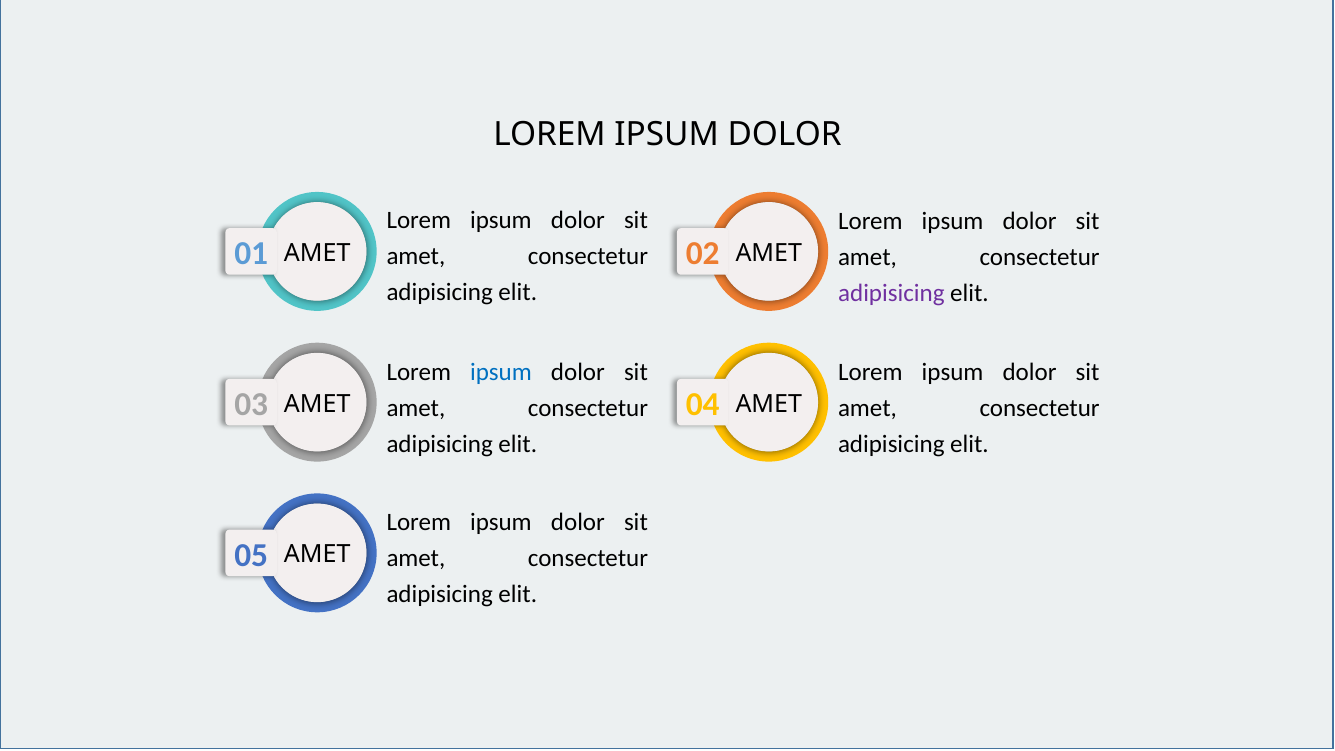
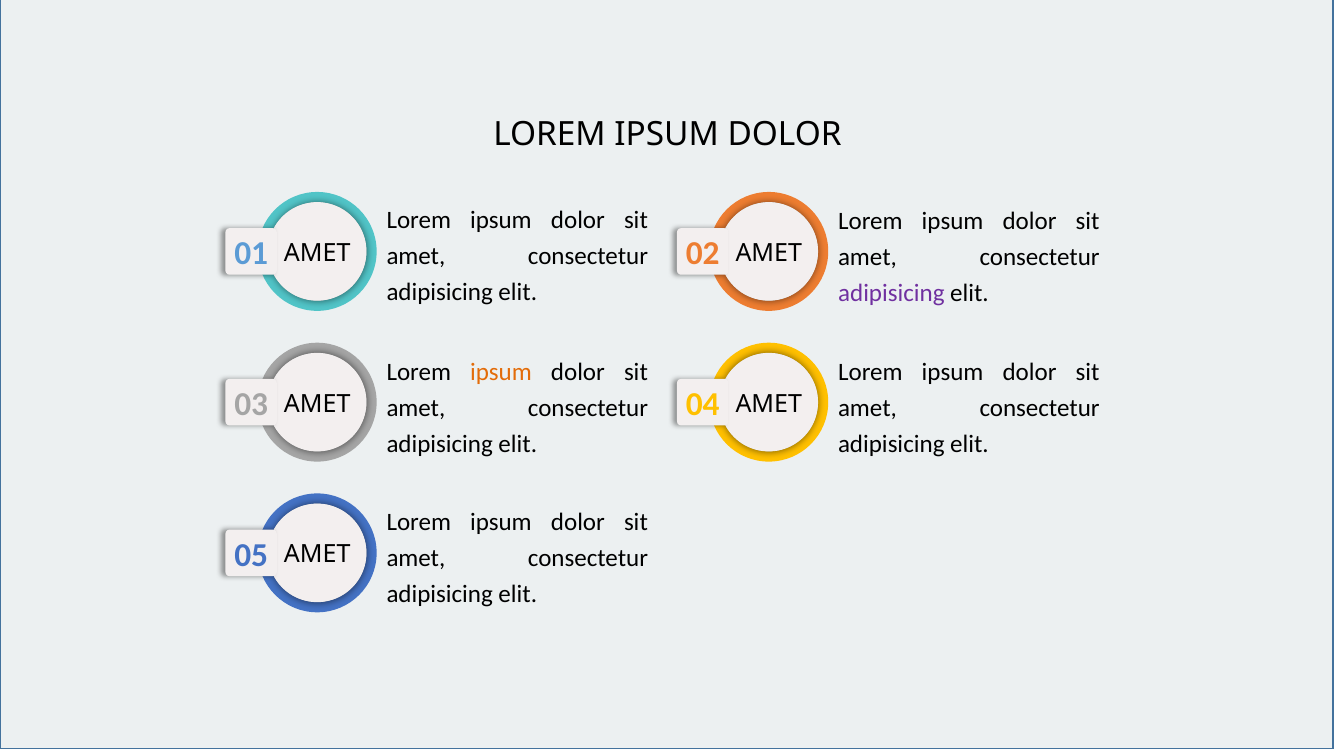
ipsum colour: blue -> orange (501, 372)
